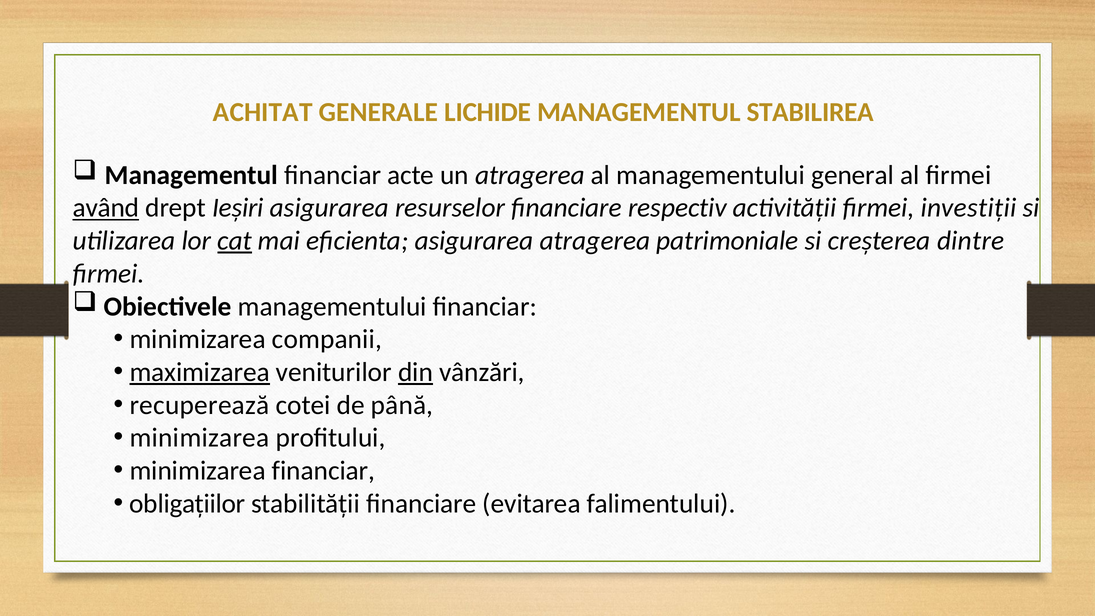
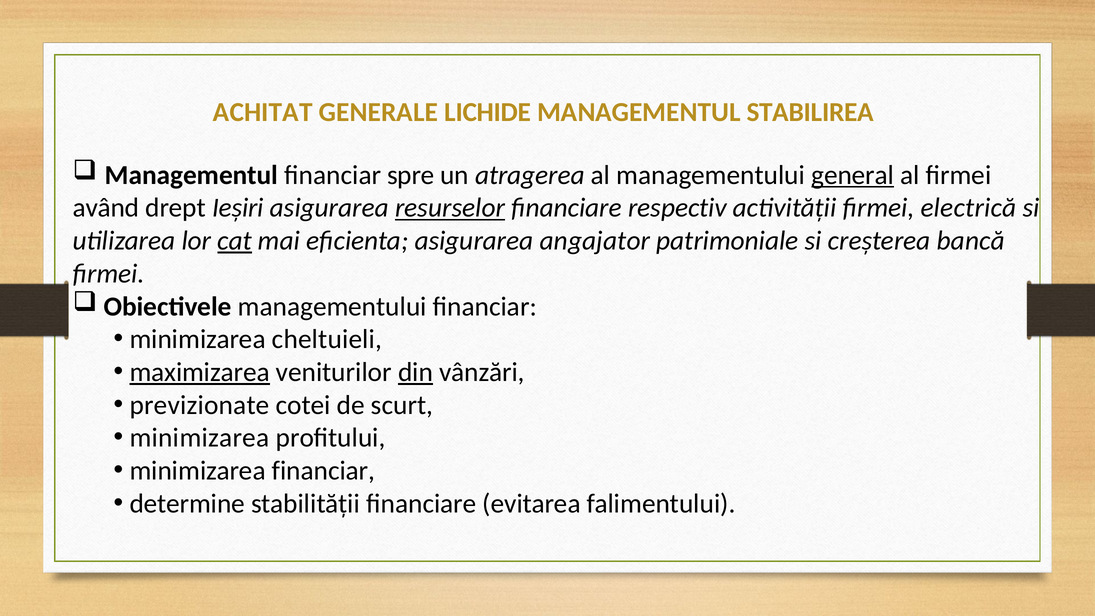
acte: acte -> spre (411, 175)
general underline: none -> present (853, 175)
având underline: present -> none (106, 208)
resurselor underline: none -> present (450, 208)
investiții: investiții -> electrică (968, 208)
asigurarea atragerea: atragerea -> angajator (595, 241)
dintre: dintre -> bancă (971, 241)
companii: companii -> cheltuieli (327, 339)
recuperează: recuperează -> previzionate (200, 405)
până: până -> scurt (402, 405)
obligaţiilor: obligaţiilor -> determine (187, 504)
